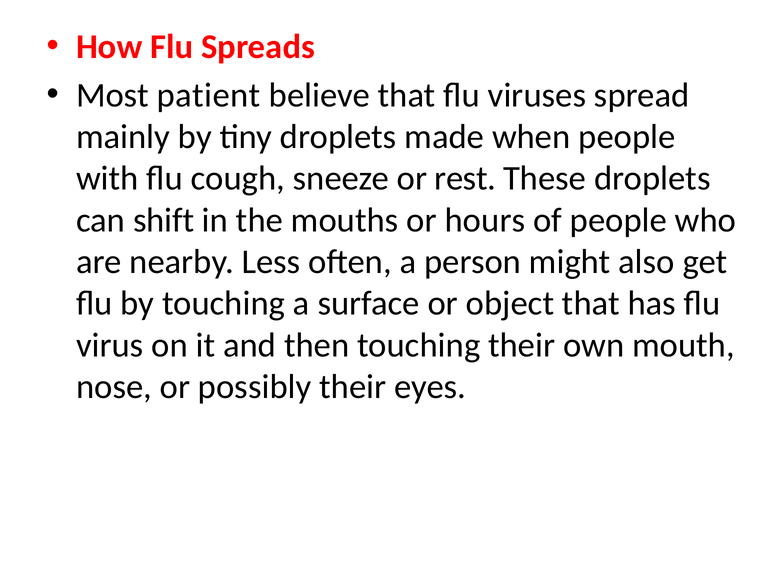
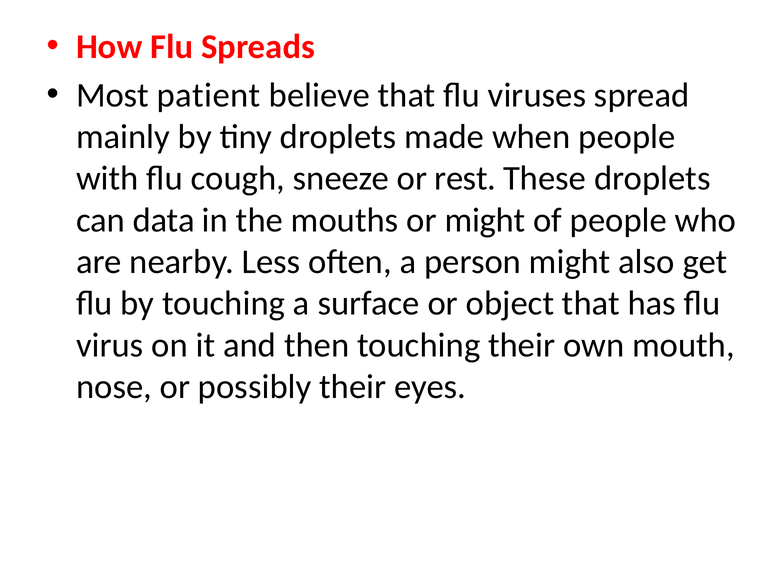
shift: shift -> data (164, 220)
or hours: hours -> might (485, 220)
